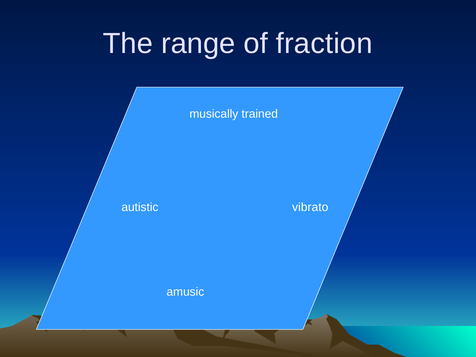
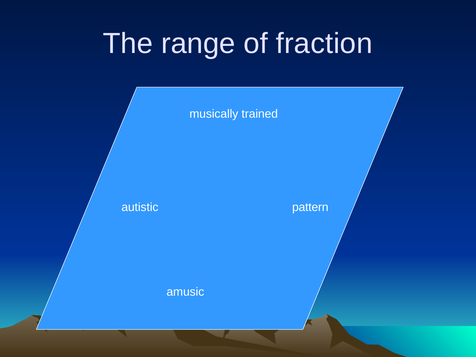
vibrato: vibrato -> pattern (310, 207)
